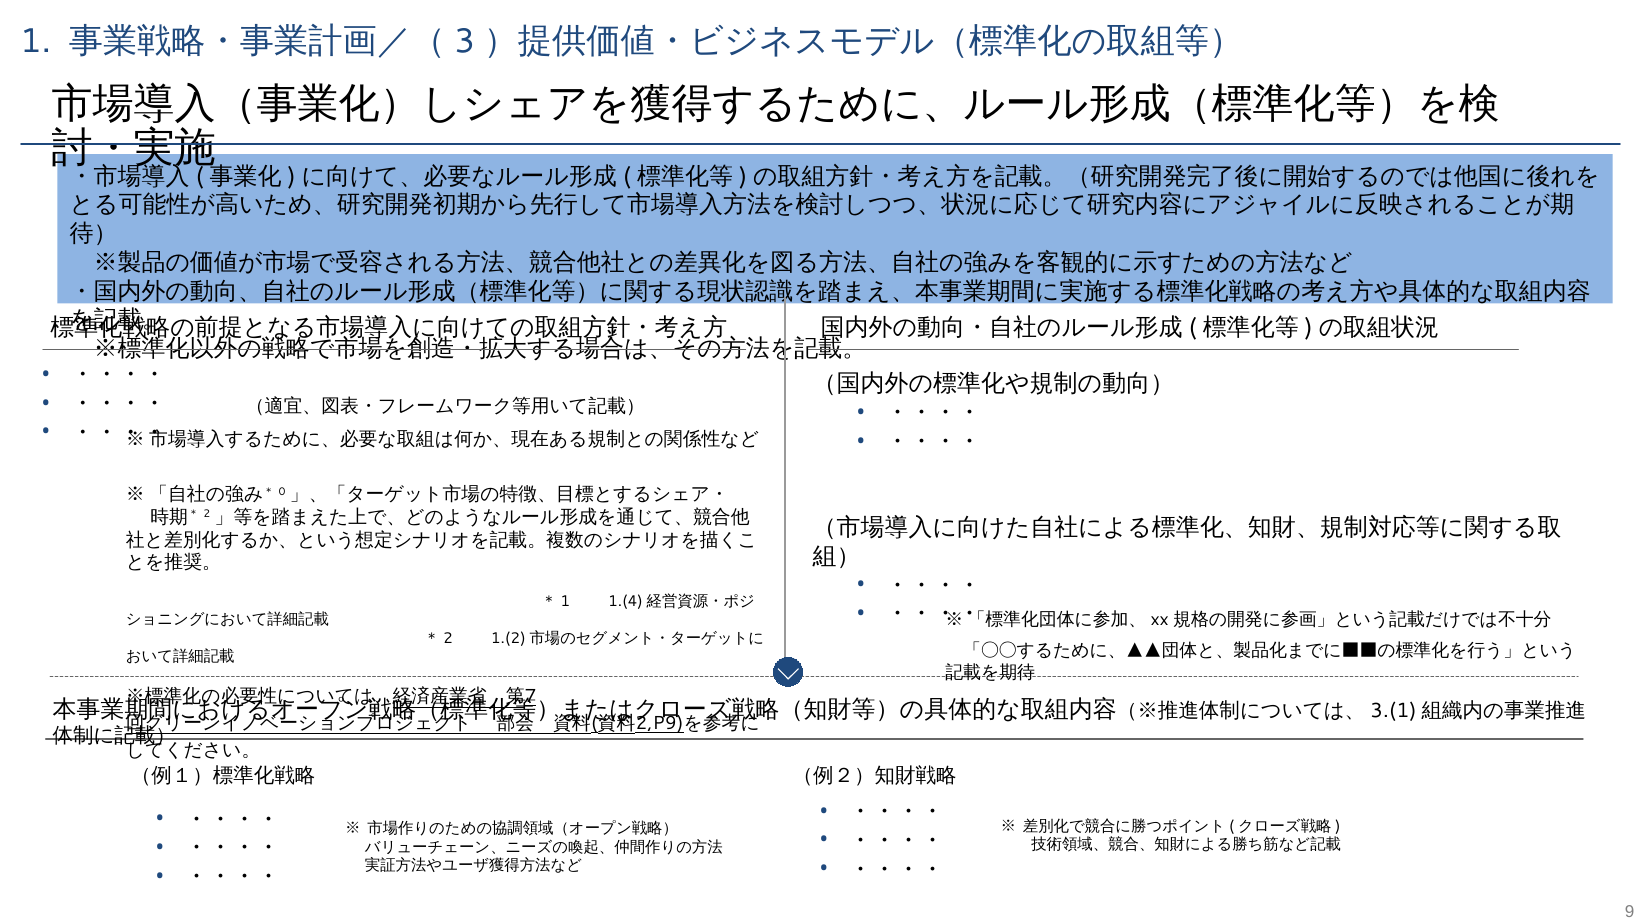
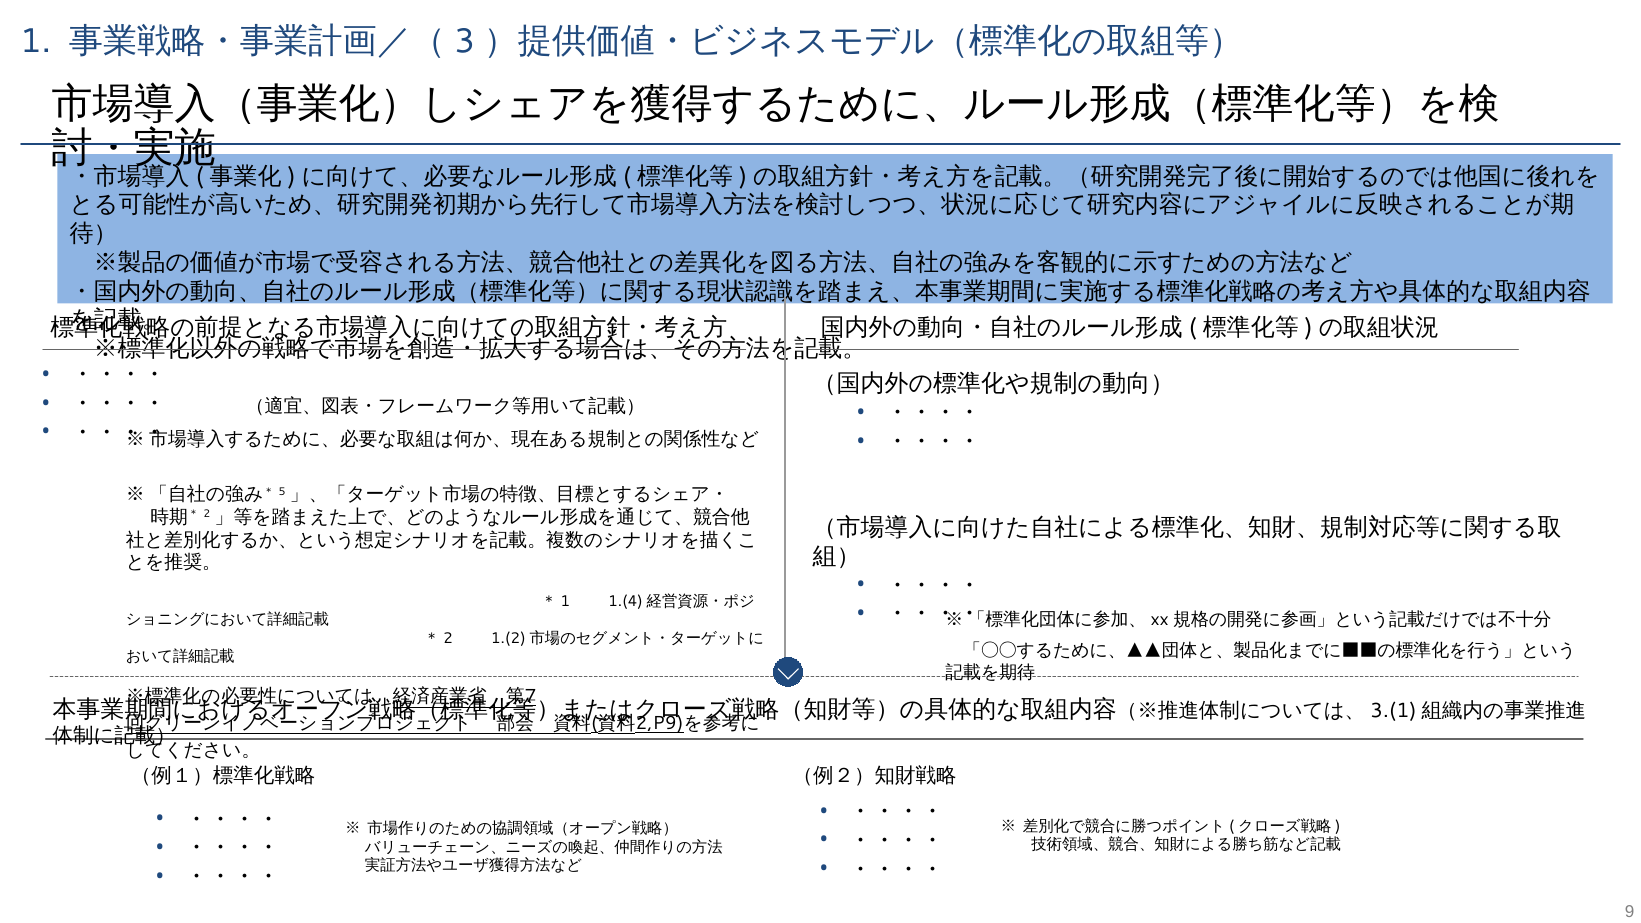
0: 0 -> 5 (282, 492)
